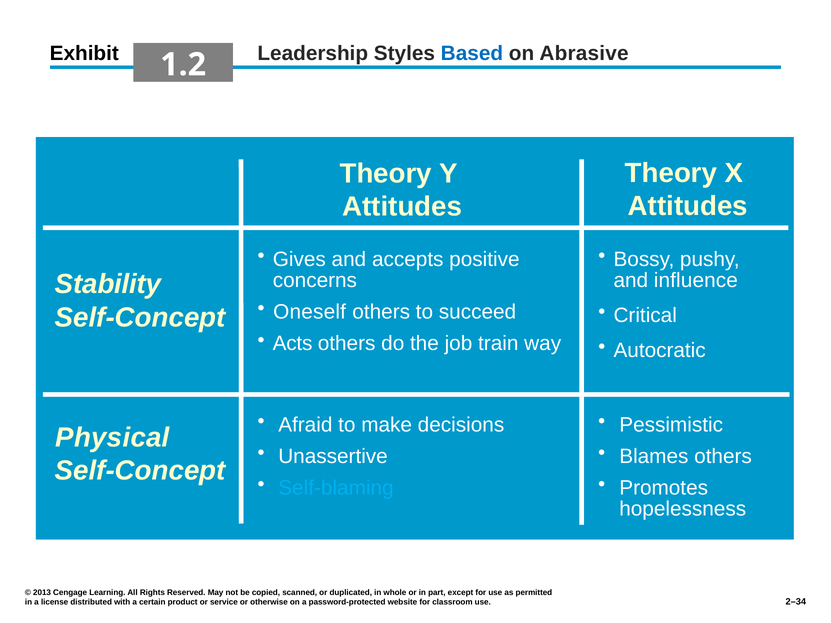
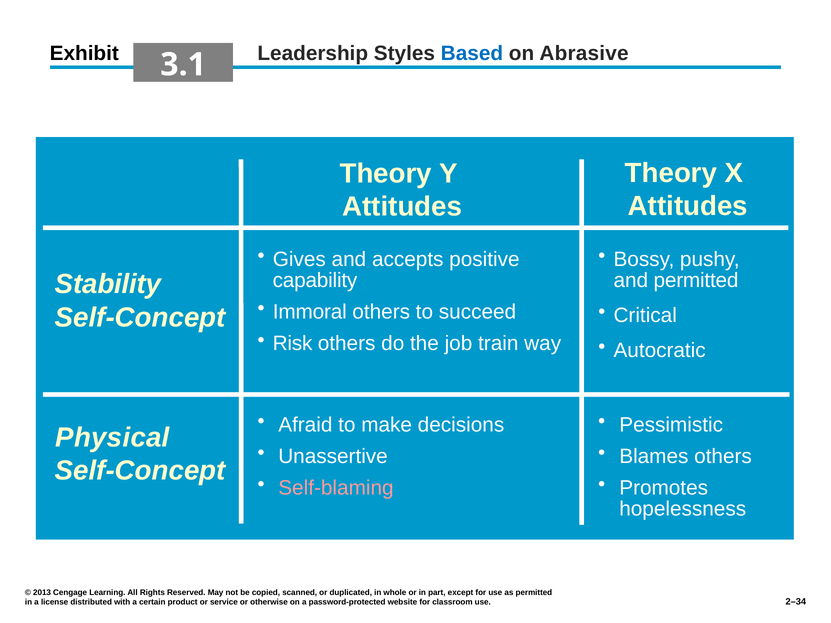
1.2: 1.2 -> 3.1 (183, 65)
concerns: concerns -> capability (315, 280)
and influence: influence -> permitted (696, 280)
Oneself: Oneself -> Immoral (310, 312)
Acts: Acts -> Risk (293, 344)
Self-blaming colour: light blue -> pink (336, 488)
